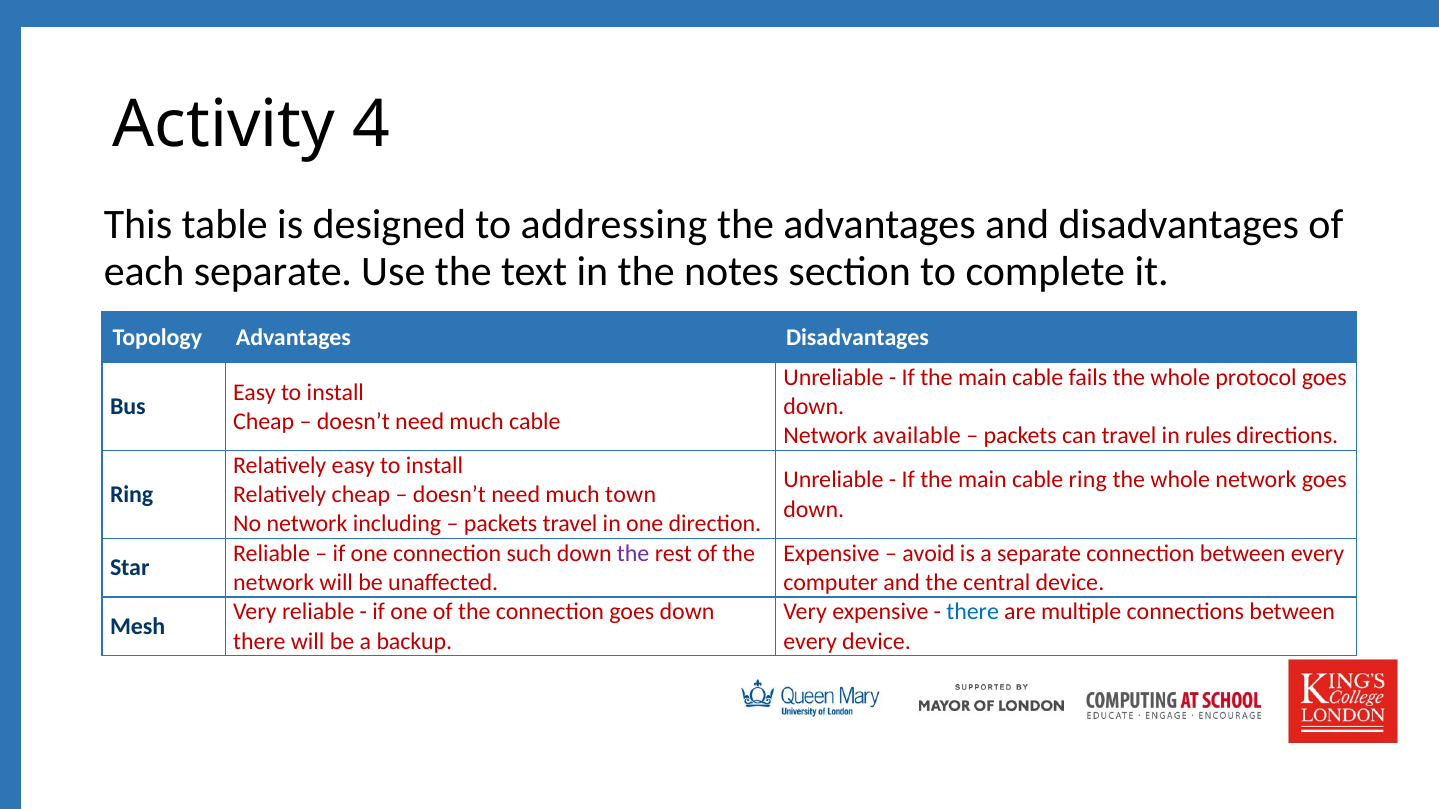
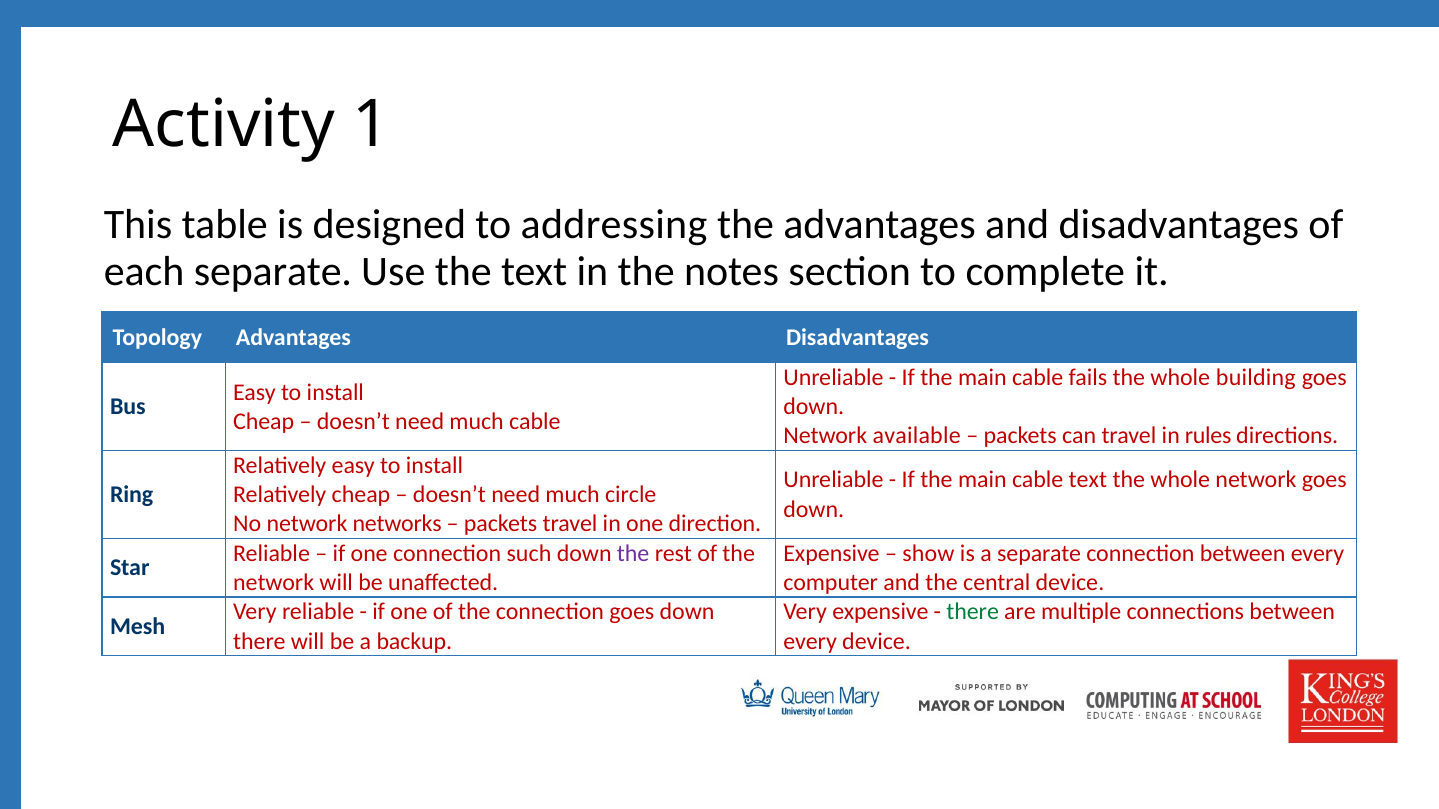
4: 4 -> 1 (371, 125)
protocol: protocol -> building (1256, 378)
cable ring: ring -> text (1088, 480)
town: town -> circle (631, 495)
including: including -> networks (397, 524)
avoid: avoid -> show (928, 554)
there colour: blue -> green (973, 612)
